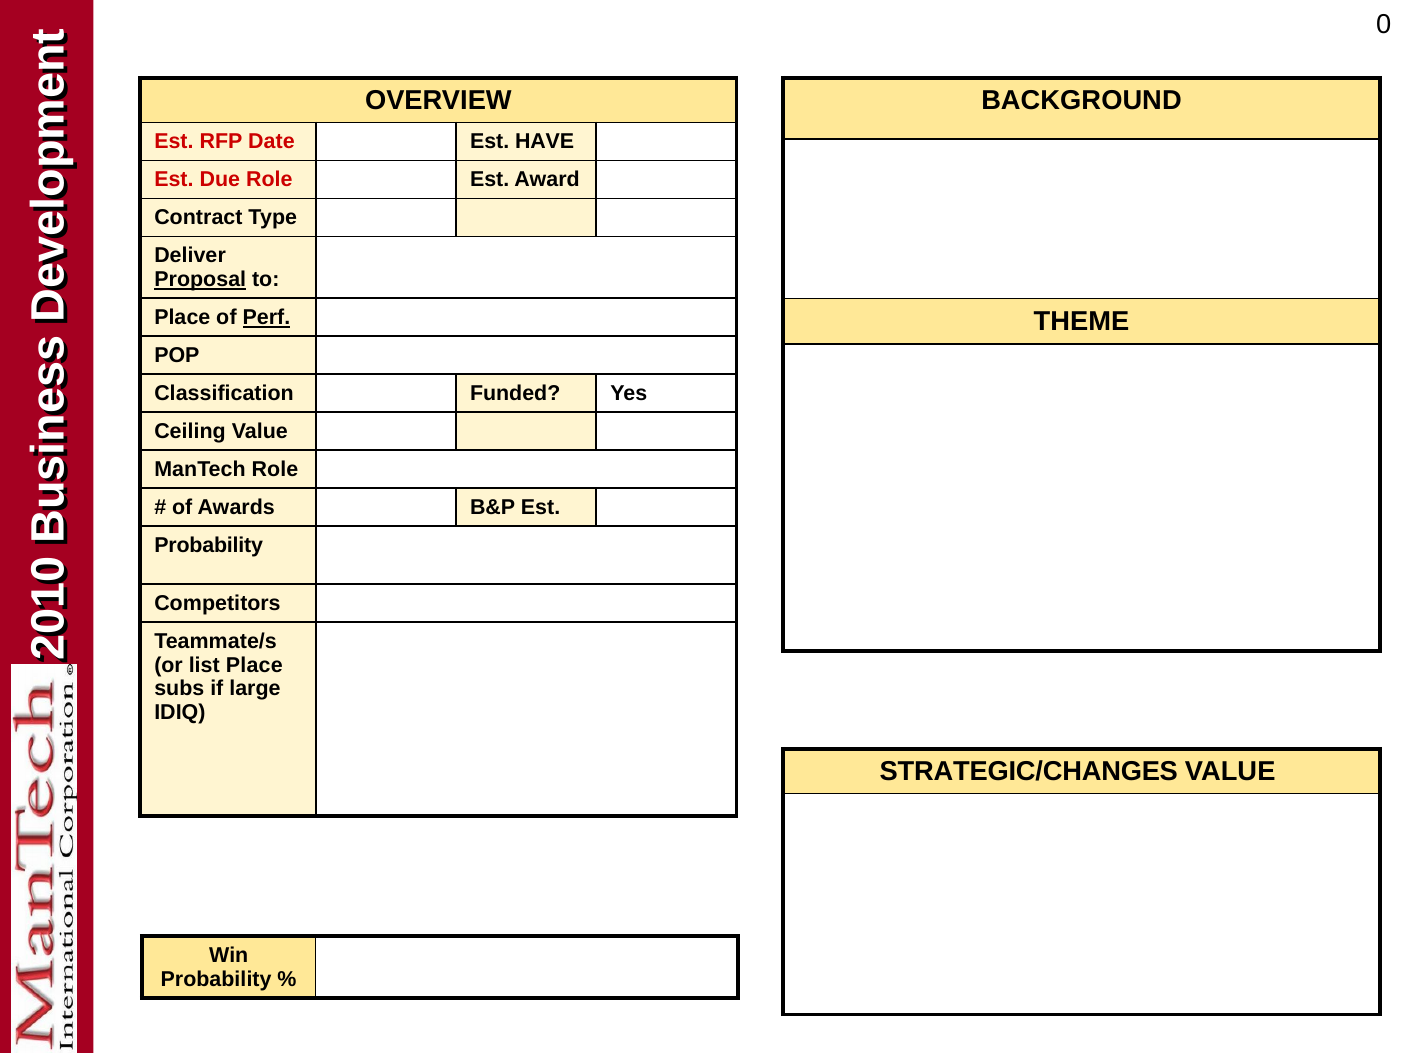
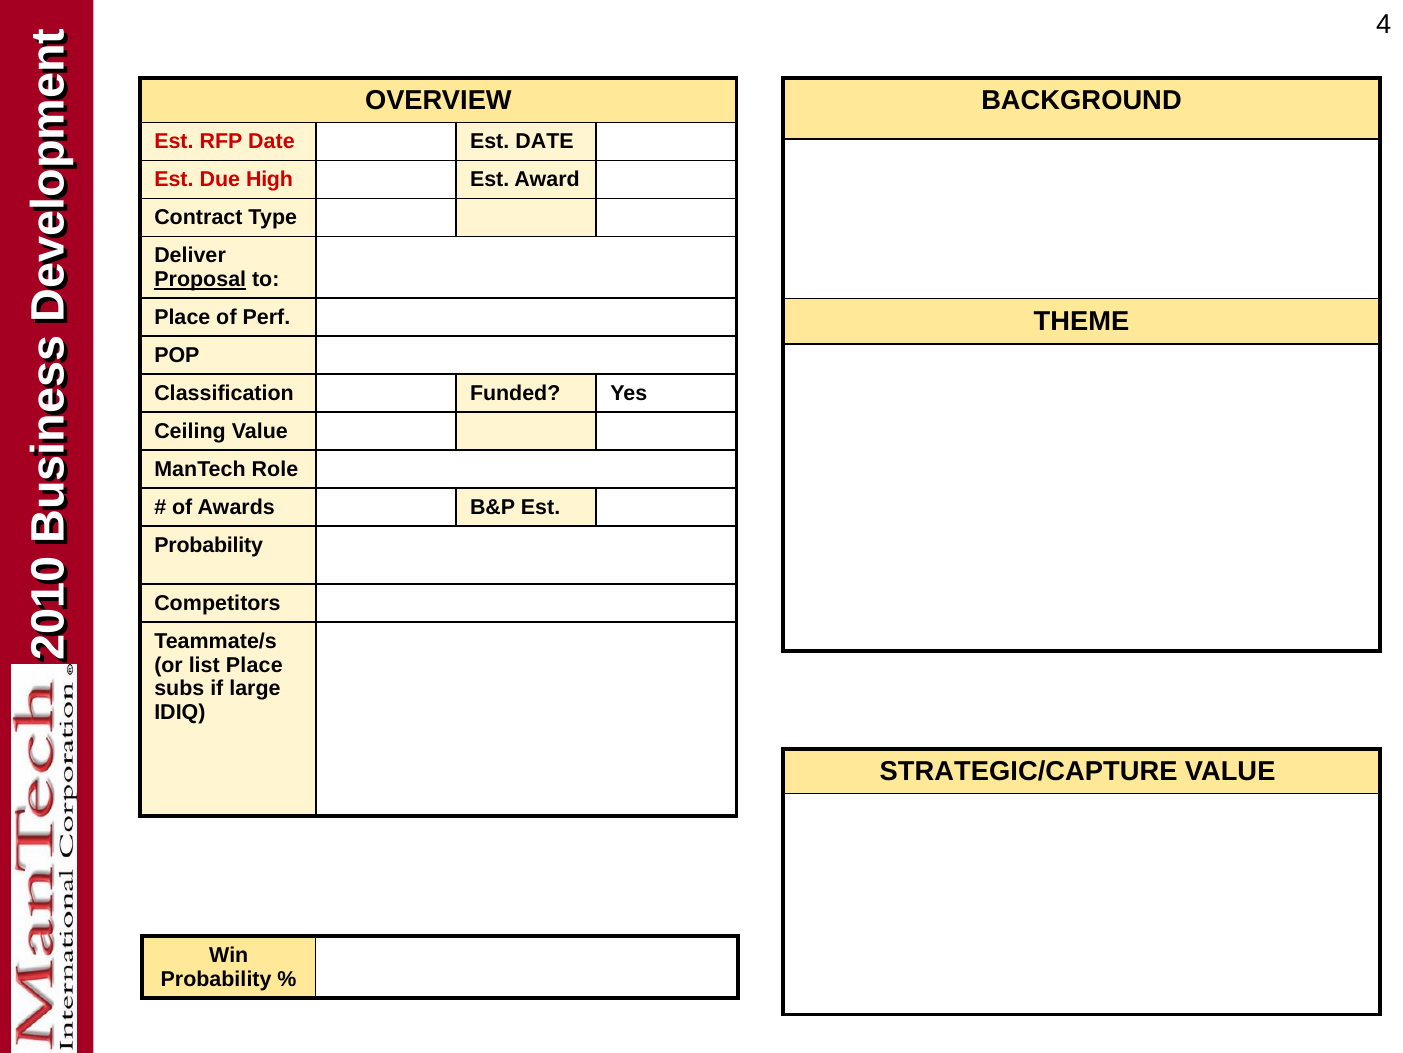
0: 0 -> 4 (1384, 24)
Est HAVE: HAVE -> DATE (544, 142)
Due Role: Role -> High (269, 180)
Perf underline: present -> none (266, 317)
STRATEGIC/CHANGES: STRATEGIC/CHANGES -> STRATEGIC/CAPTURE (1029, 771)
